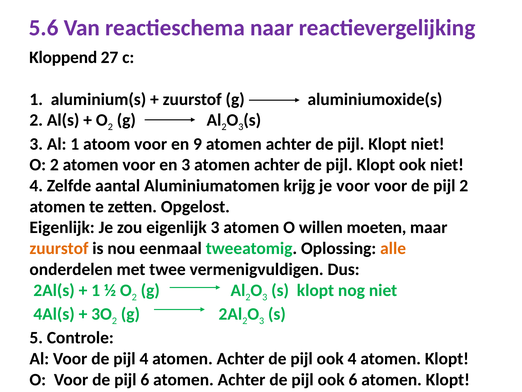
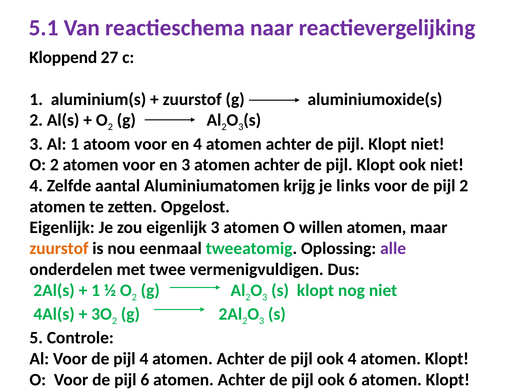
5.6: 5.6 -> 5.1 (44, 28)
en 9: 9 -> 4 (197, 144)
je voor: voor -> links (353, 186)
willen moeten: moeten -> atomen (376, 227)
alle colour: orange -> purple (393, 248)
